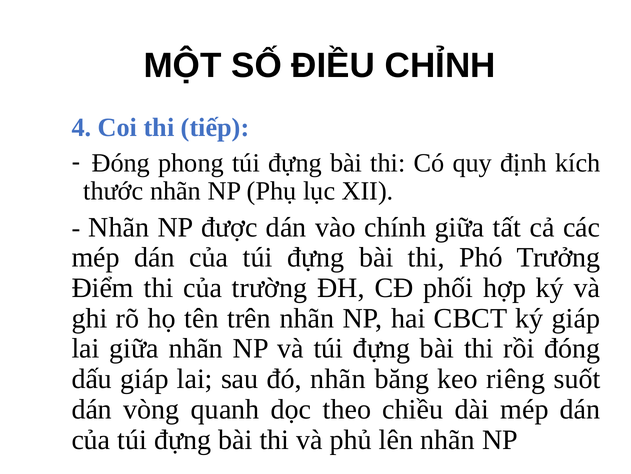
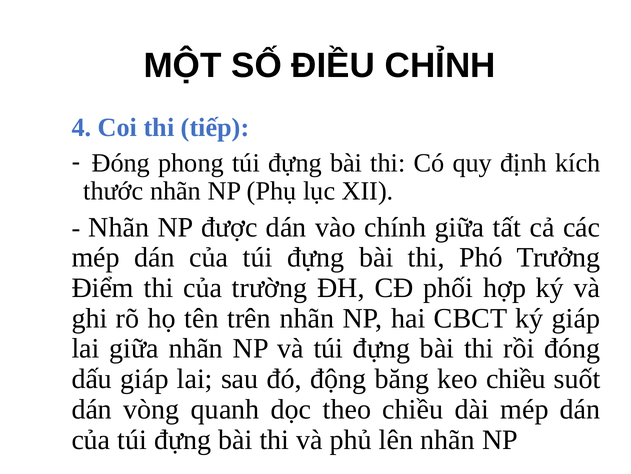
đó nhãn: nhãn -> động (338, 378)
keo riêng: riêng -> chiều (516, 378)
